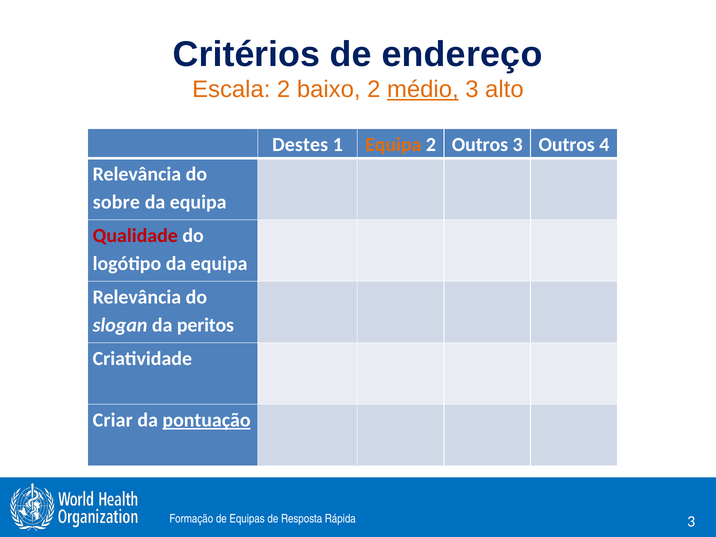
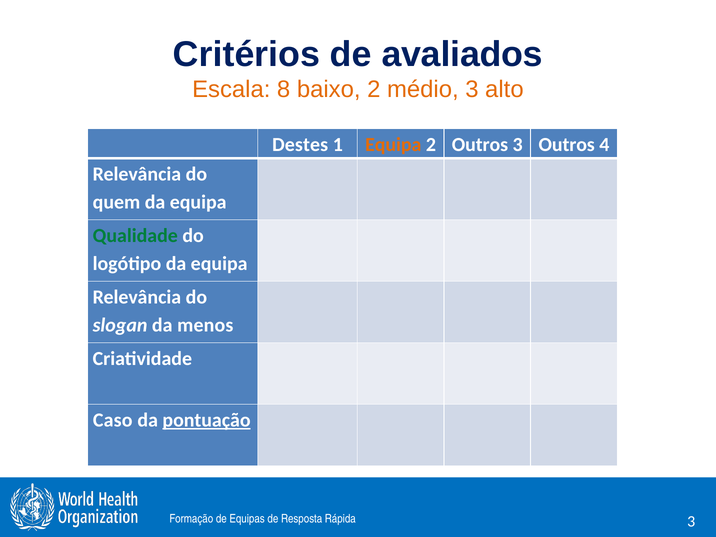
endereço: endereço -> avaliados (462, 54)
Escala 2: 2 -> 8 (284, 89)
médio underline: present -> none (423, 89)
sobre: sobre -> quem (116, 202)
Qualidade colour: red -> green (135, 236)
peritos: peritos -> menos (205, 325)
Criar: Criar -> Caso (113, 420)
